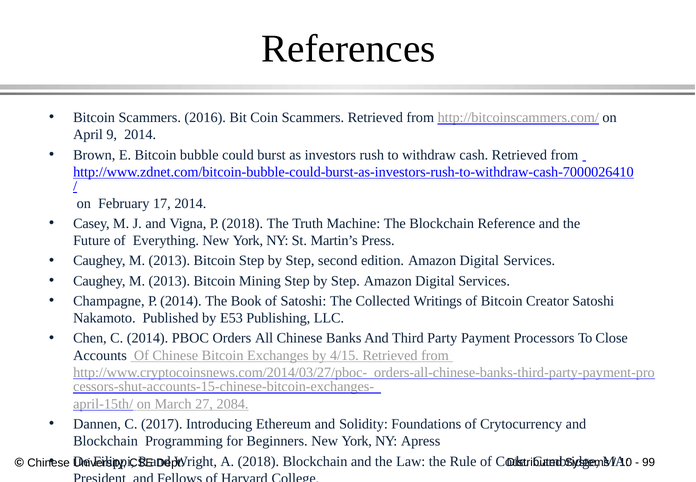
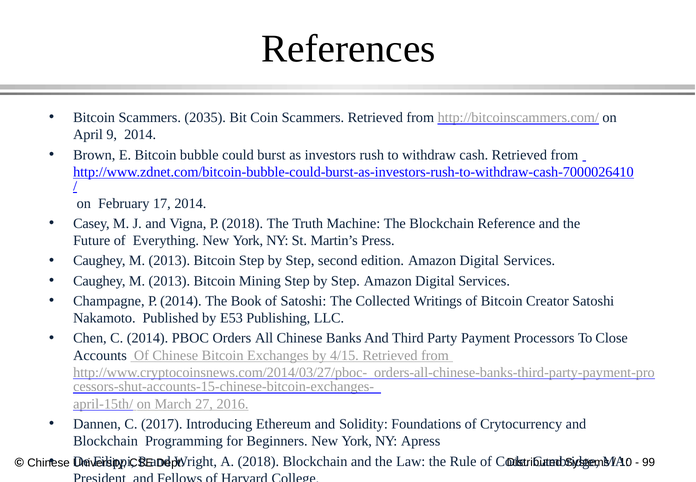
2016: 2016 -> 2035 (205, 118)
2084: 2084 -> 2016 (233, 404)
